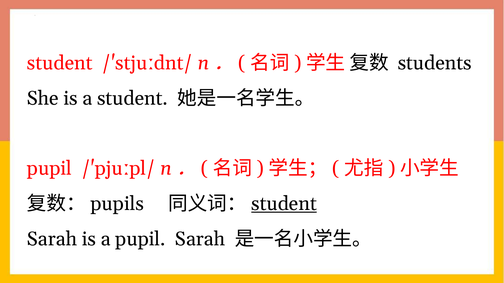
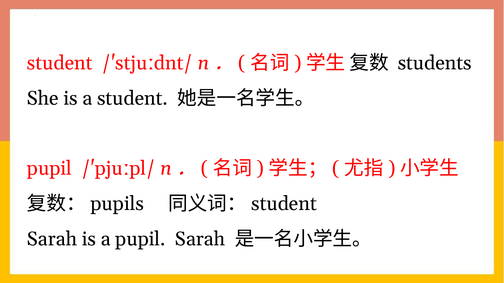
student underline: present -> none (284, 204)
